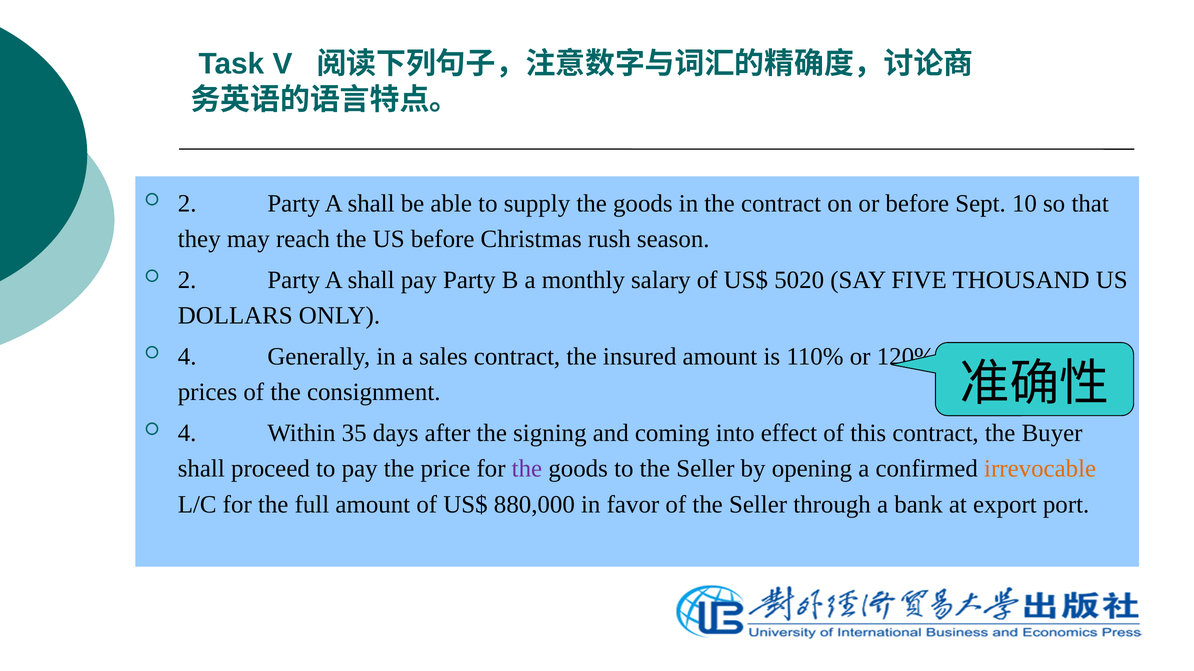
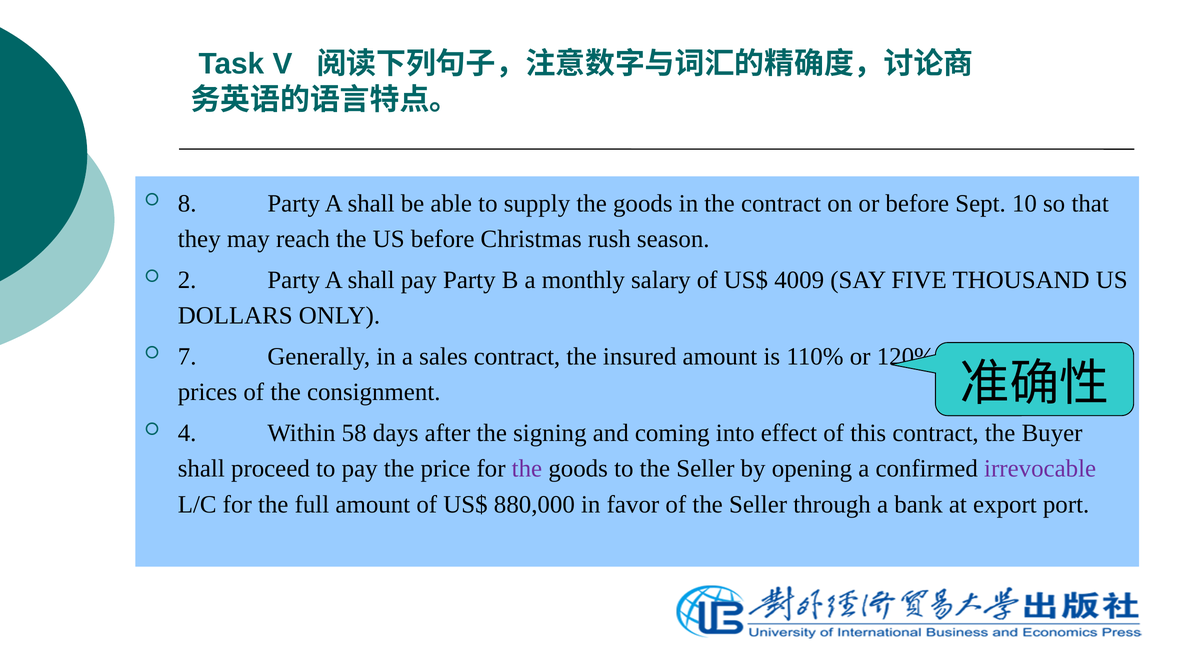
2: 2 -> 8 (187, 204)
5020: 5020 -> 4009 (799, 280)
4: 4 -> 7 (187, 357)
35: 35 -> 58 (354, 433)
irrevocable colour: orange -> purple (1040, 469)
